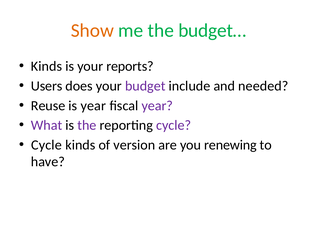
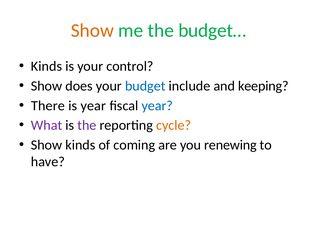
reports: reports -> control (130, 67)
Users: Users -> Show (47, 86)
budget colour: purple -> blue (145, 86)
needed: needed -> keeping (263, 86)
Reuse: Reuse -> There (48, 106)
year colour: purple -> blue (157, 106)
cycle colour: purple -> orange (174, 126)
Cycle: Cycle -> Show (47, 145)
version: version -> coming (134, 145)
